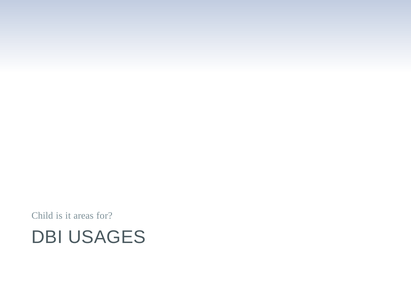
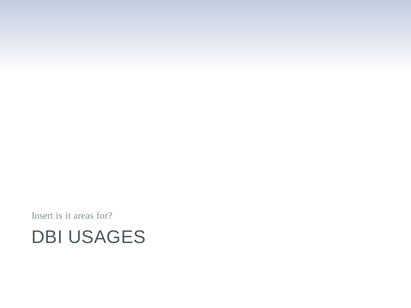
Child: Child -> Insert (42, 216)
